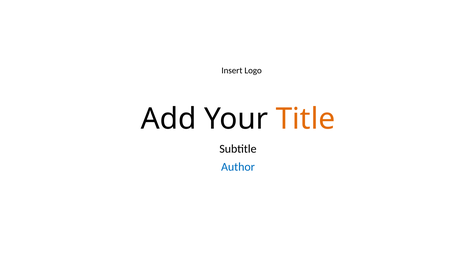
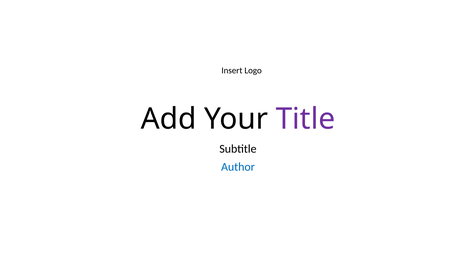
Title colour: orange -> purple (305, 119)
